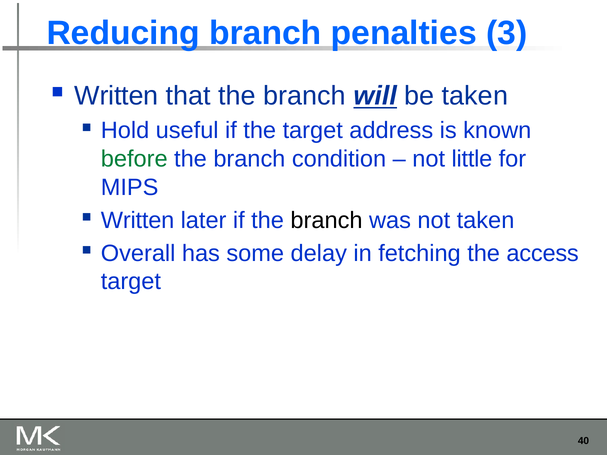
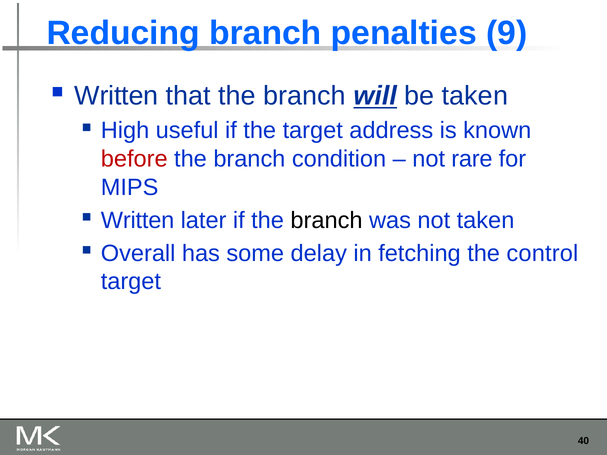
3: 3 -> 9 (507, 33)
Hold: Hold -> High (125, 131)
before colour: green -> red (134, 159)
little: little -> rare (472, 159)
access: access -> control (542, 254)
